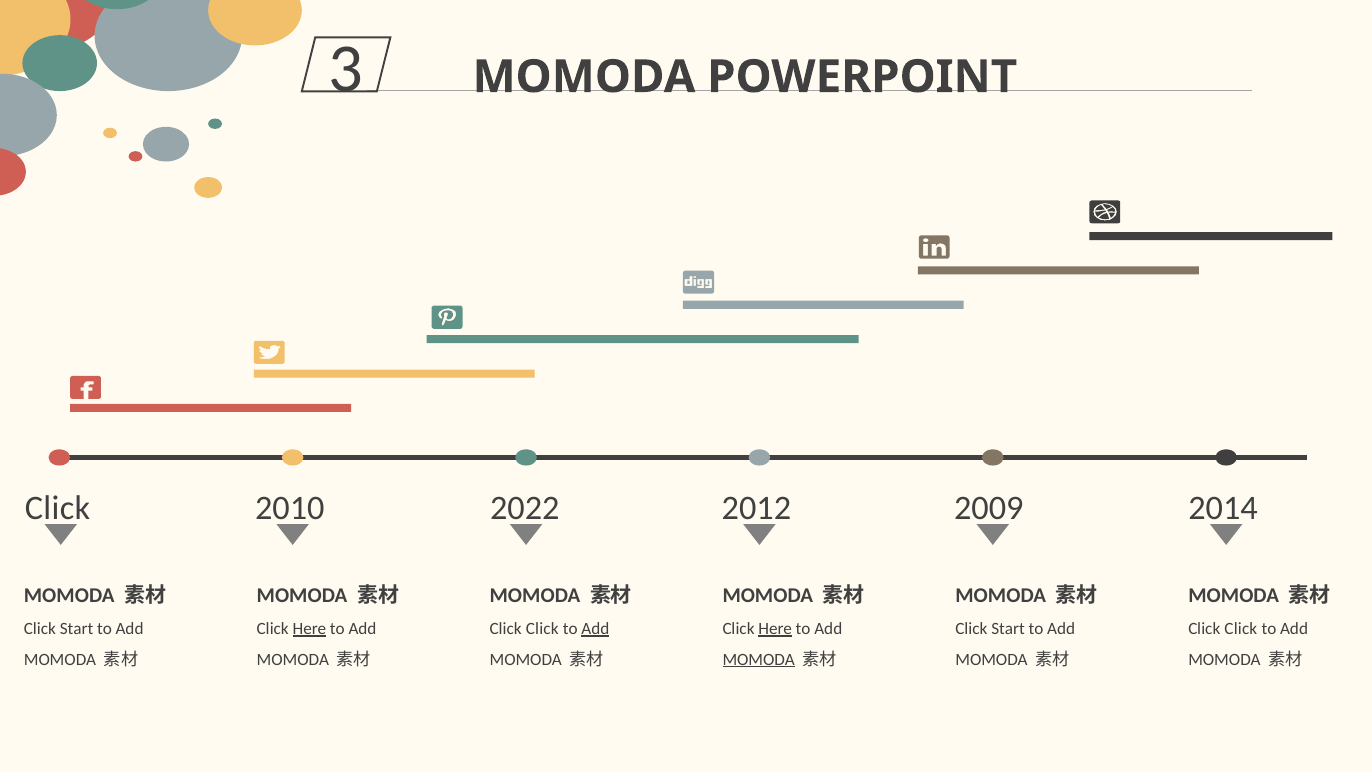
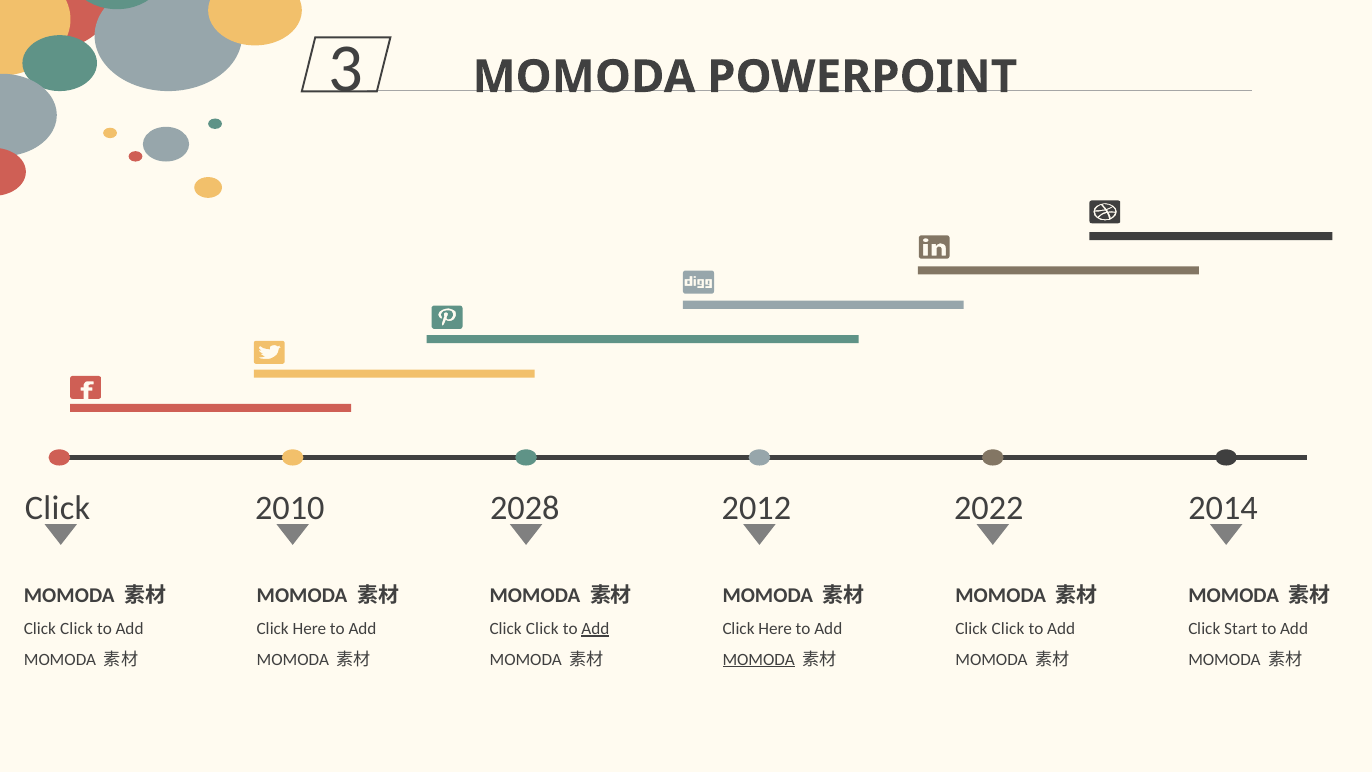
2022: 2022 -> 2028 (525, 508)
2009: 2009 -> 2022 (989, 508)
Start: Start -> Click (76, 628)
Here underline: present -> none (309, 628)
Here underline: present -> none (775, 628)
Start: Start -> Click (1008, 628)
Click: Click -> Start (1241, 628)
